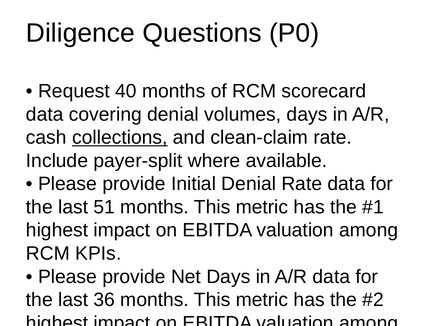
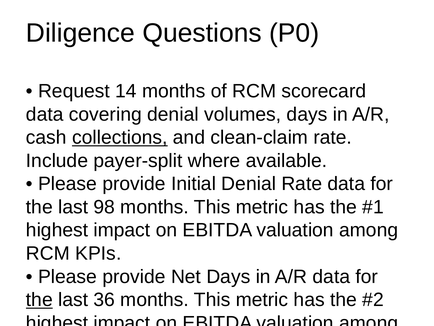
40: 40 -> 14 (126, 91)
51: 51 -> 98 (104, 207)
the underline: none -> present (39, 299)
